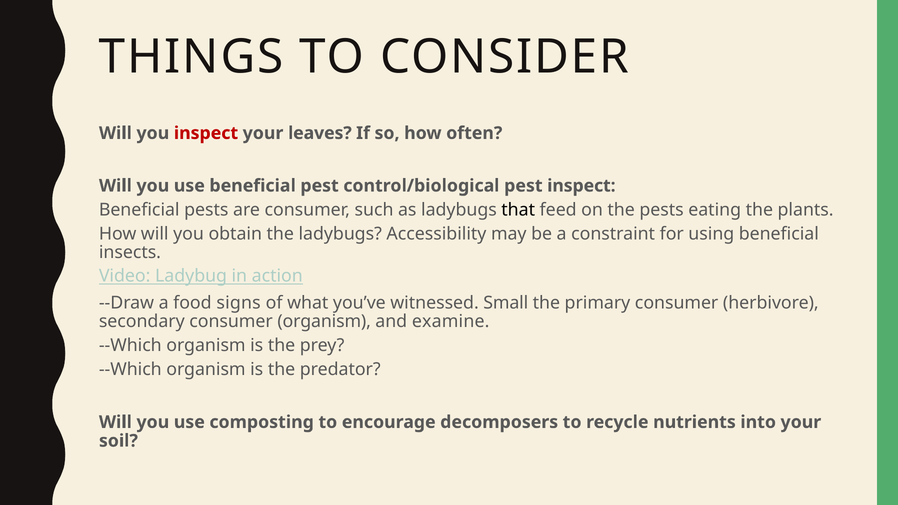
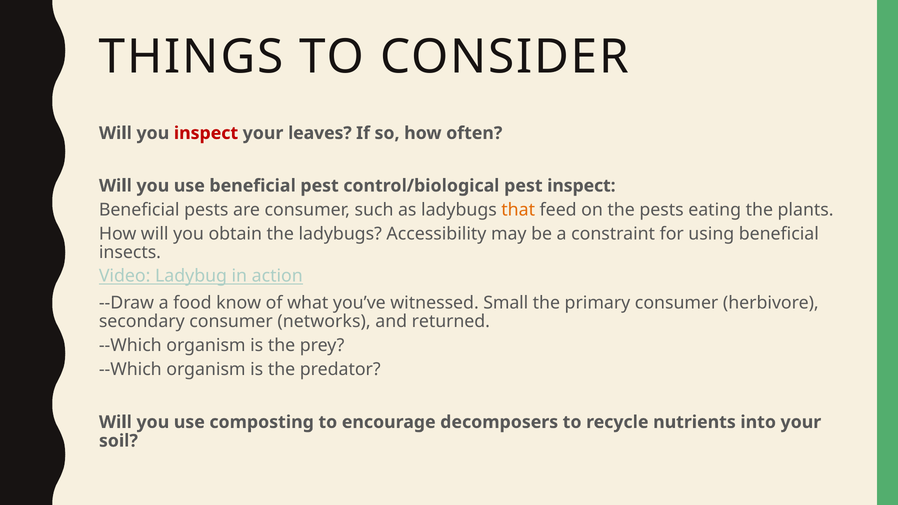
that colour: black -> orange (518, 210)
signs: signs -> know (239, 303)
consumer organism: organism -> networks (324, 322)
examine: examine -> returned (451, 322)
